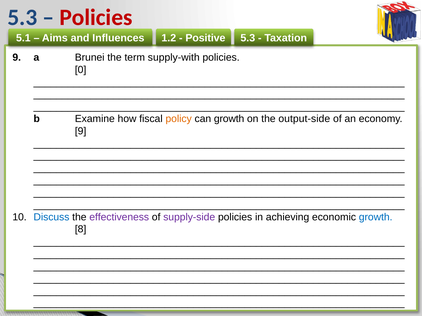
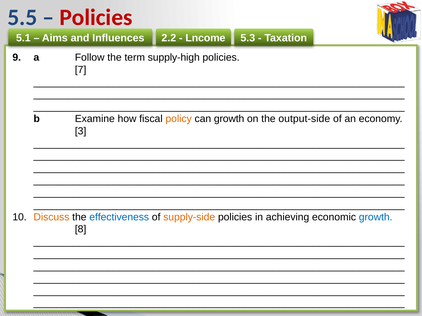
5.3: 5.3 -> 5.5 (22, 18)
1.2: 1.2 -> 2.2 (169, 38)
Positive: Positive -> Lncome (205, 38)
Brunei: Brunei -> Follow (90, 58)
supply-with: supply-with -> supply-high (174, 58)
0: 0 -> 7 (81, 70)
9: 9 -> 3 (81, 131)
Discuss colour: blue -> orange (51, 217)
effectiveness colour: purple -> blue (119, 217)
supply-side colour: purple -> orange (189, 217)
